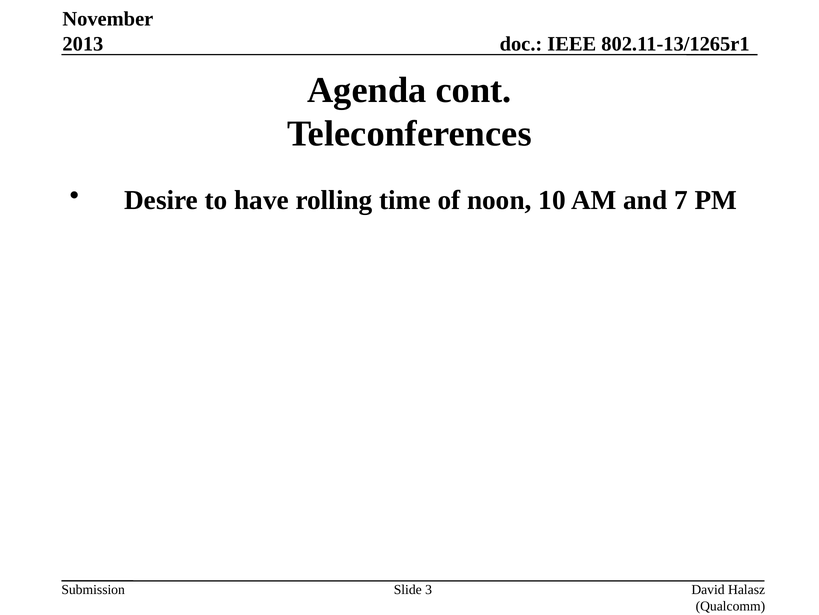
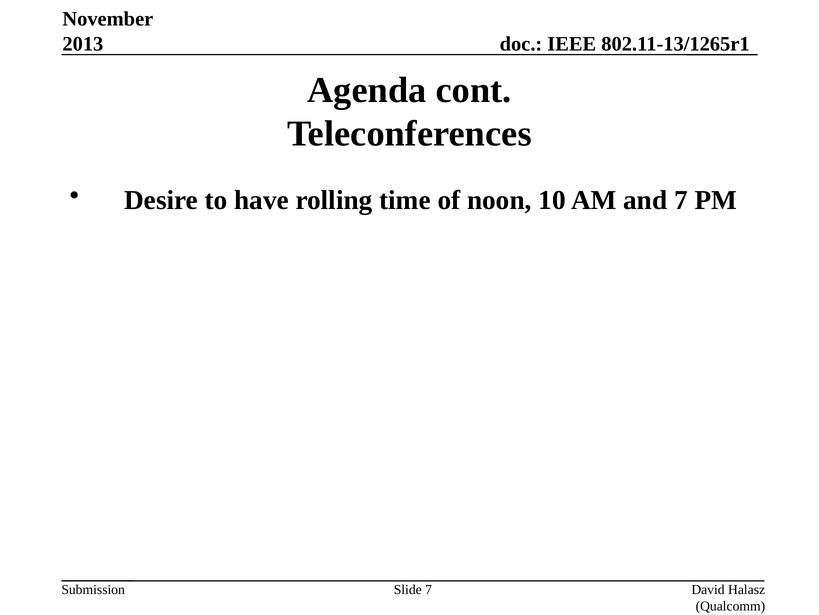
Slide 3: 3 -> 7 (429, 589)
